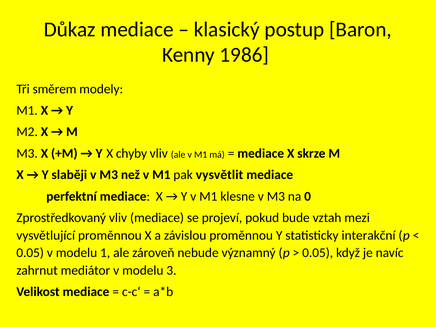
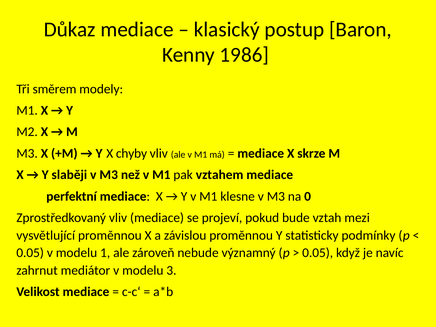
vysvětlit: vysvětlit -> vztahem (220, 175)
interakční: interakční -> podmínky (369, 235)
